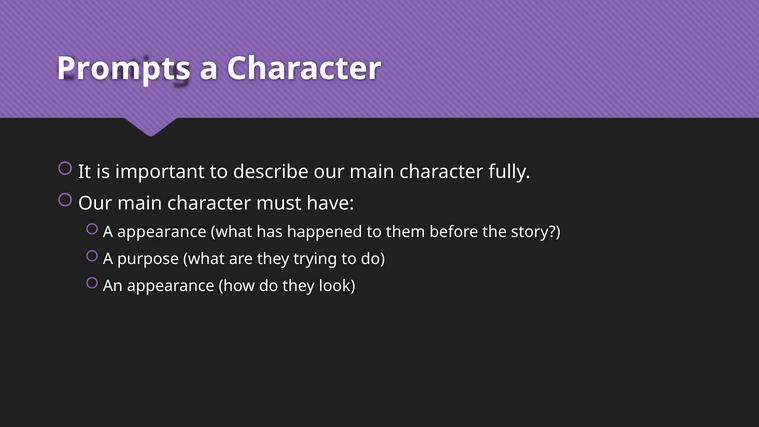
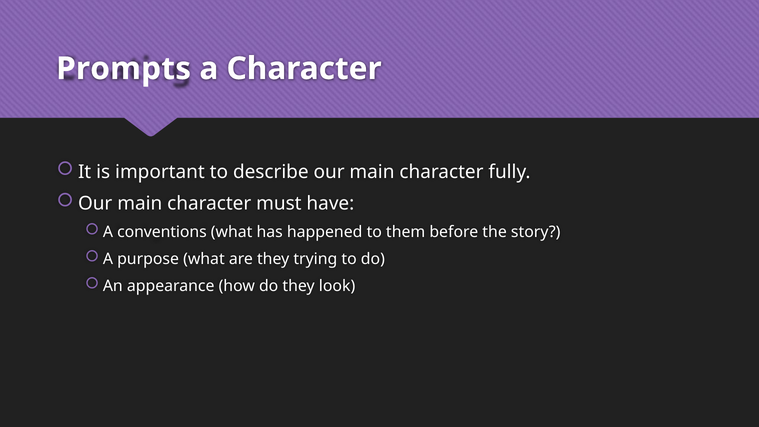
A appearance: appearance -> conventions (162, 232)
